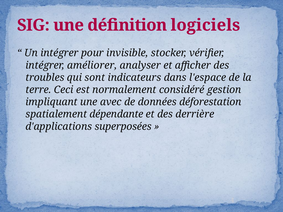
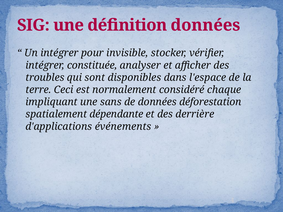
définition logiciels: logiciels -> données (205, 25)
améliorer: améliorer -> constituée (92, 65)
indicateurs: indicateurs -> disponibles (134, 78)
gestion: gestion -> chaque (224, 90)
avec: avec -> sans (111, 102)
superposées: superposées -> événements (123, 127)
